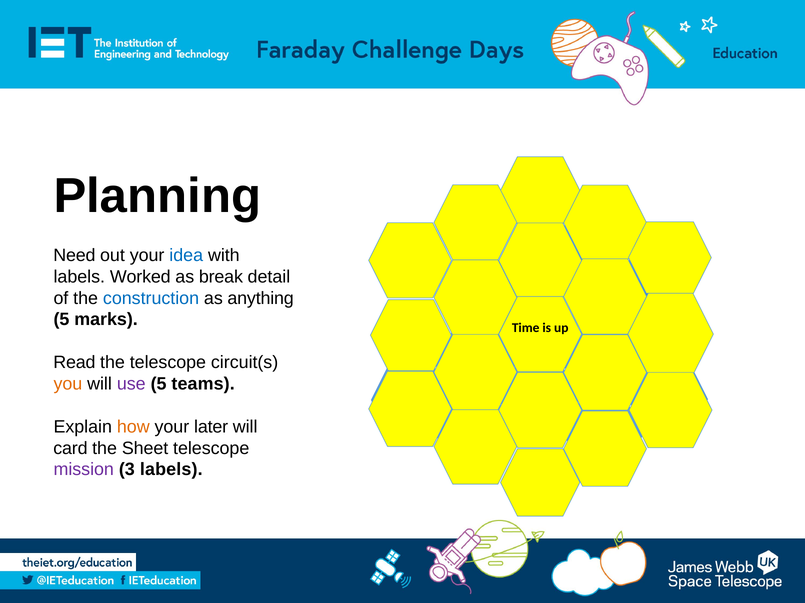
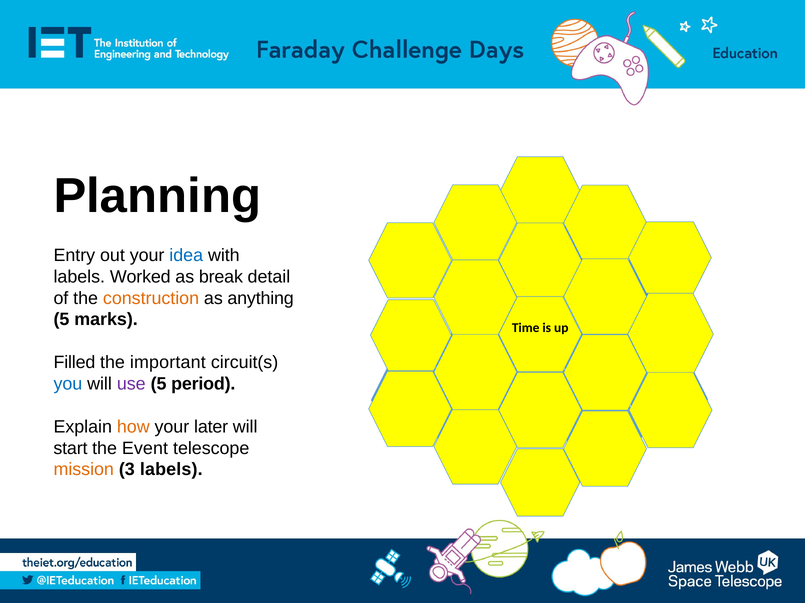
Need: Need -> Entry (74, 256)
construction colour: blue -> orange (151, 299)
Read: Read -> Filled (74, 363)
the telescope: telescope -> important (168, 363)
you colour: orange -> blue (68, 384)
teams: teams -> period (203, 384)
card: card -> start (70, 449)
Sheet: Sheet -> Event (145, 449)
mission colour: purple -> orange (84, 470)
